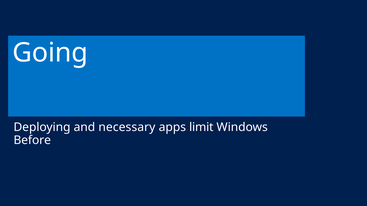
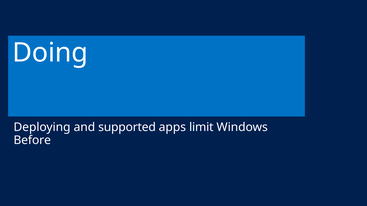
Going: Going -> Doing (50, 53)
necessary: necessary -> supported (127, 127)
